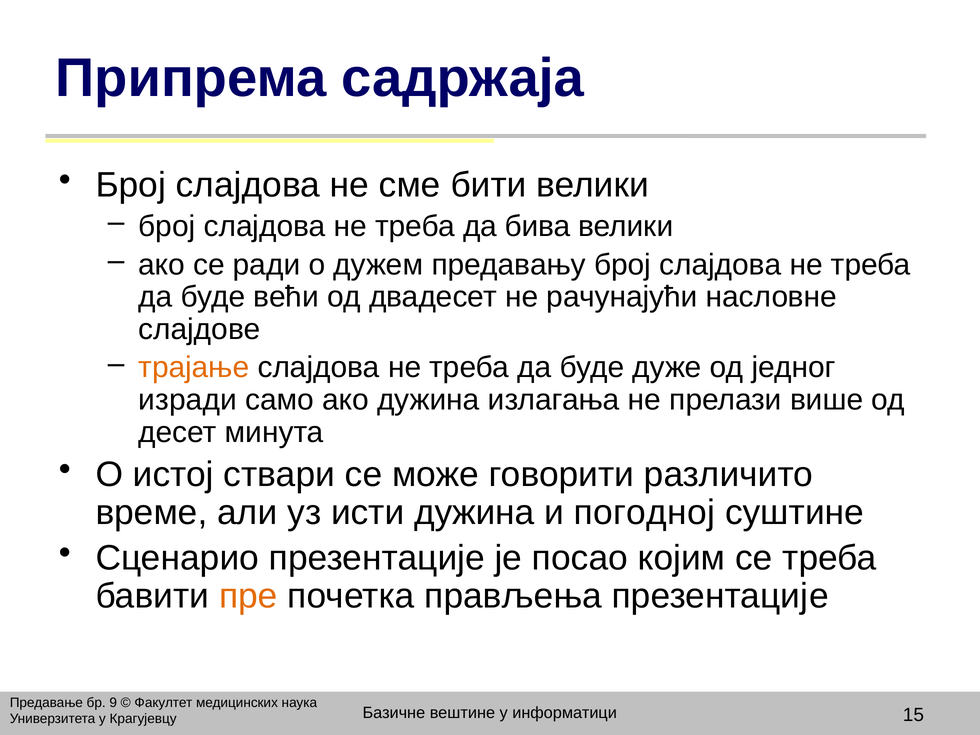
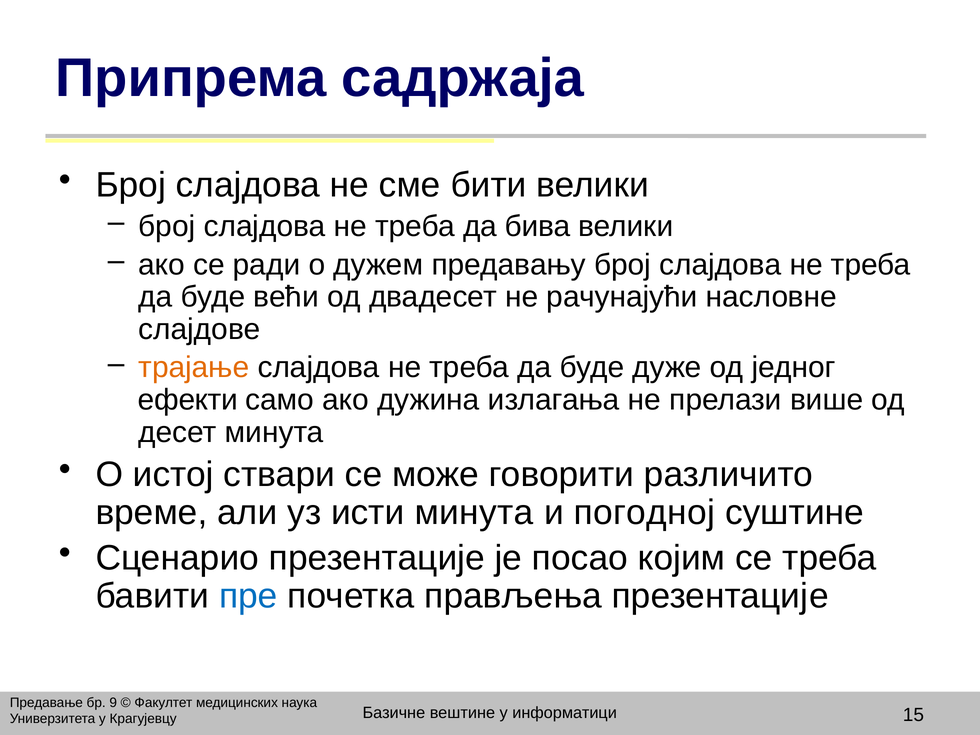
изради: изради -> ефекти (188, 400)
исти дужина: дужина -> минута (474, 513)
пре colour: orange -> blue (248, 596)
